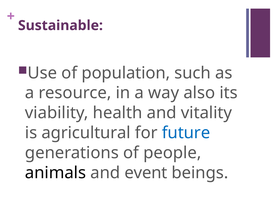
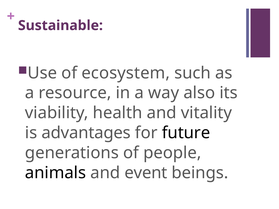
population: population -> ecosystem (126, 73)
agricultural: agricultural -> advantages (86, 133)
future colour: blue -> black (186, 133)
